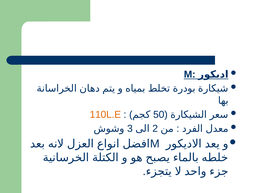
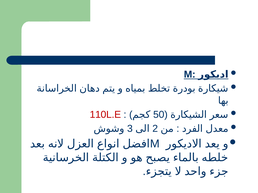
110L.E colour: orange -> red (105, 115)
